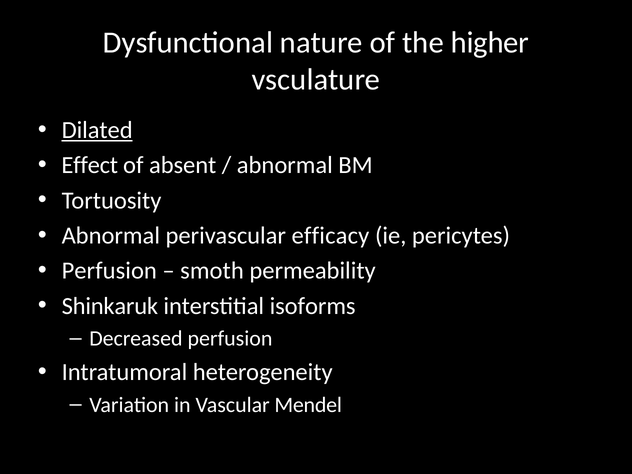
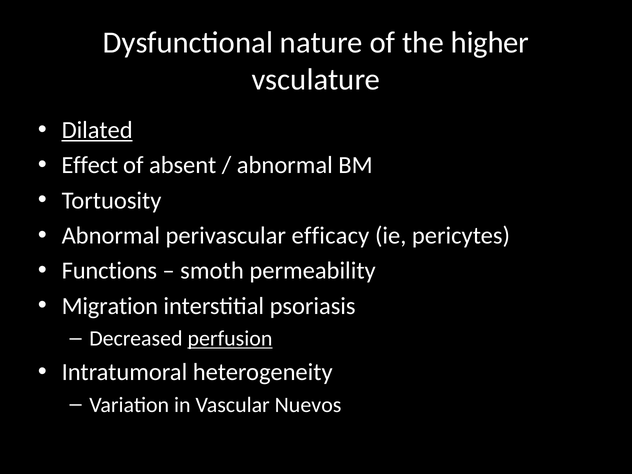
Perfusion: Perfusion -> Functions (109, 271)
Shinkaruk: Shinkaruk -> Migration (110, 306)
isoforms: isoforms -> psoriasis (313, 306)
perfusion underline: none -> present (230, 339)
Mendel: Mendel -> Nuevos (308, 405)
